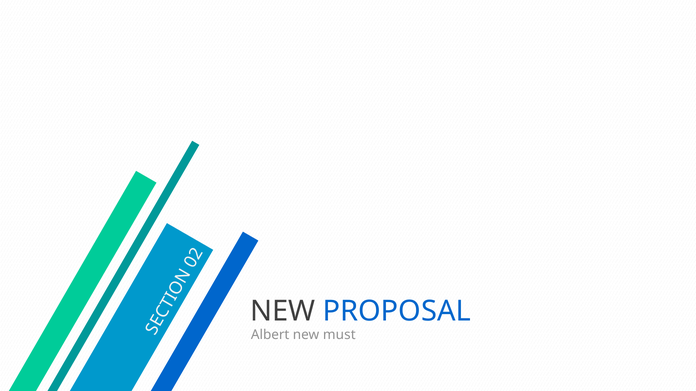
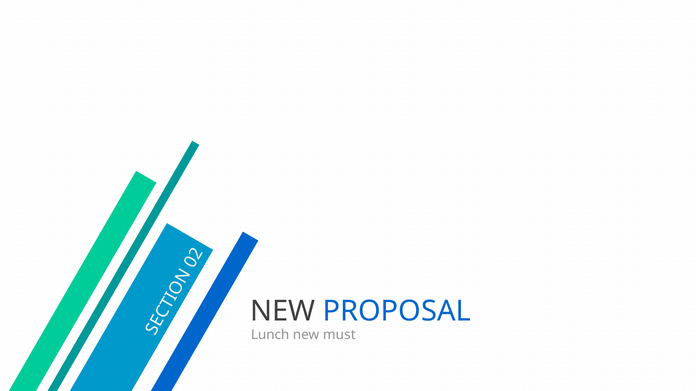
Albert: Albert -> Lunch (270, 335)
